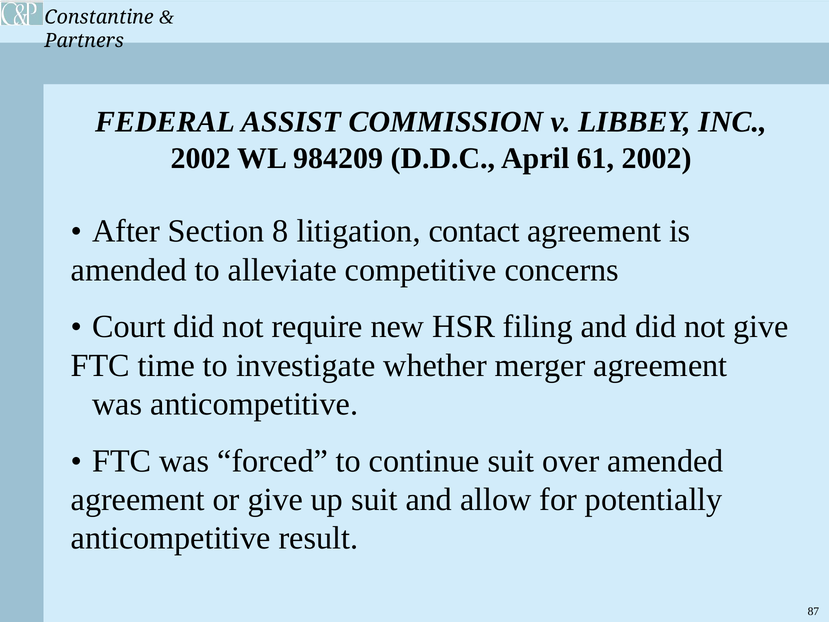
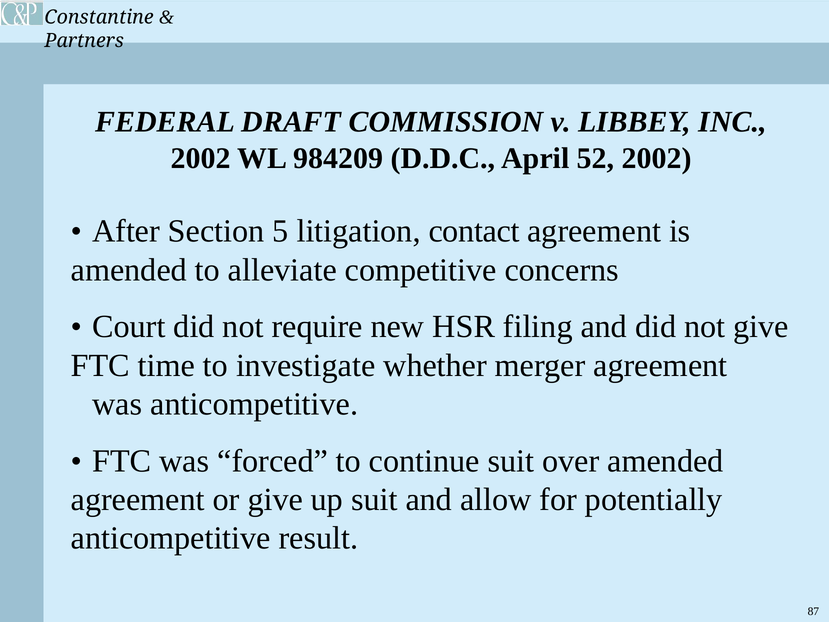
ASSIST: ASSIST -> DRAFT (291, 122)
61: 61 -> 52 (596, 158)
8: 8 -> 5 (280, 231)
